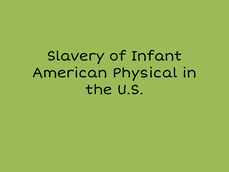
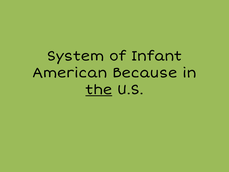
Slavery: Slavery -> System (76, 56)
Physical: Physical -> Because (145, 73)
the underline: none -> present (99, 90)
